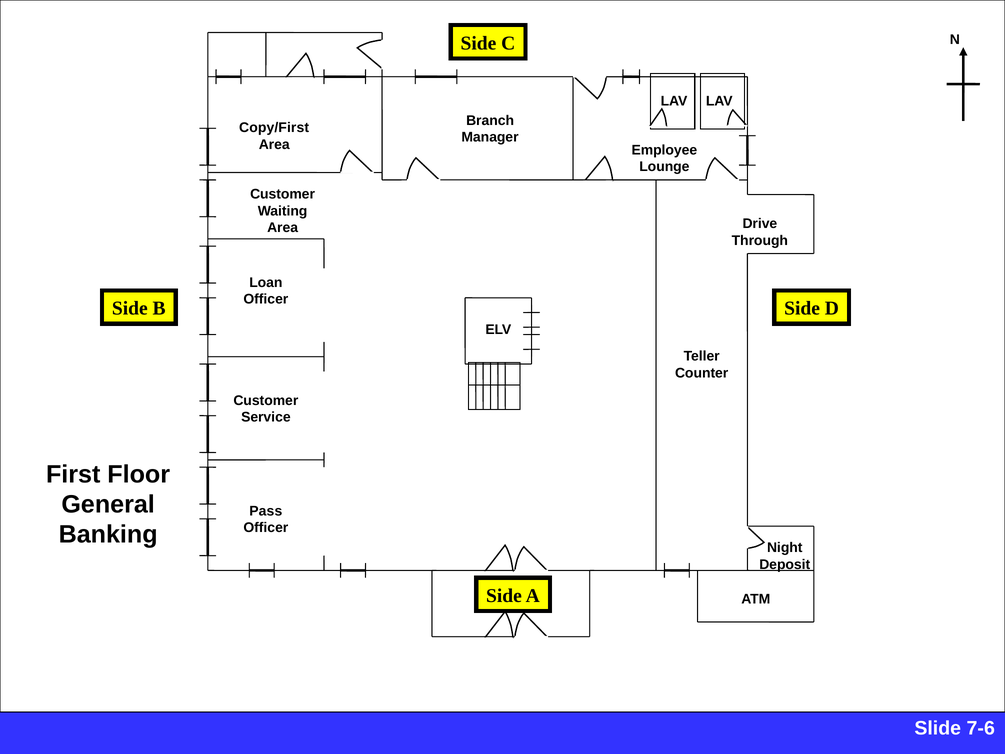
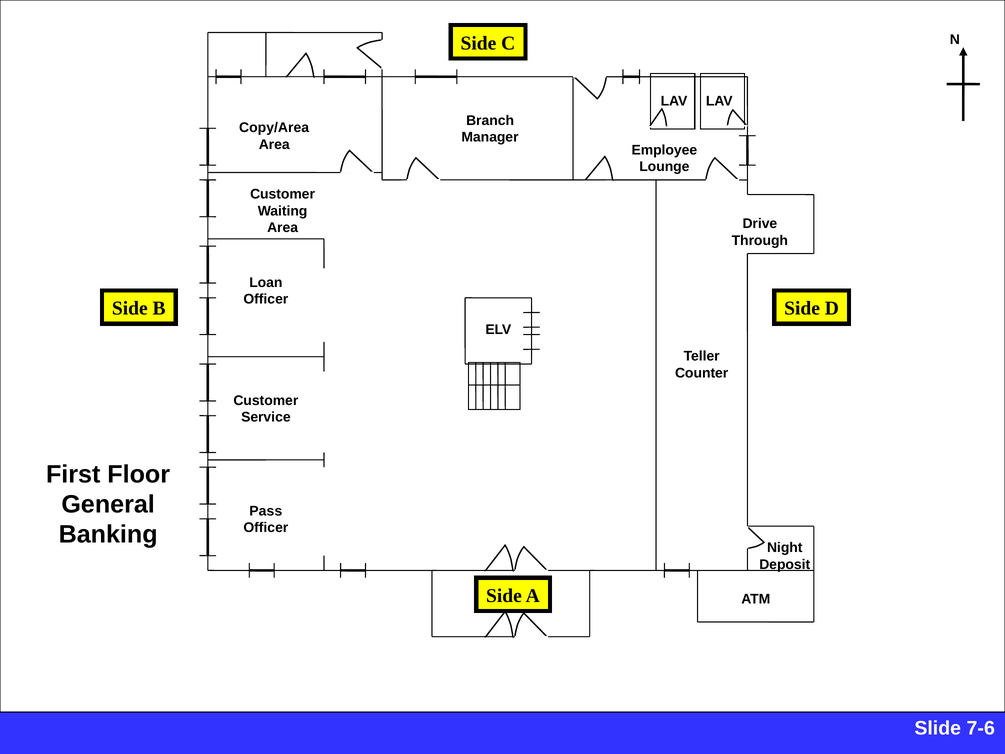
Copy/First: Copy/First -> Copy/Area (274, 128)
